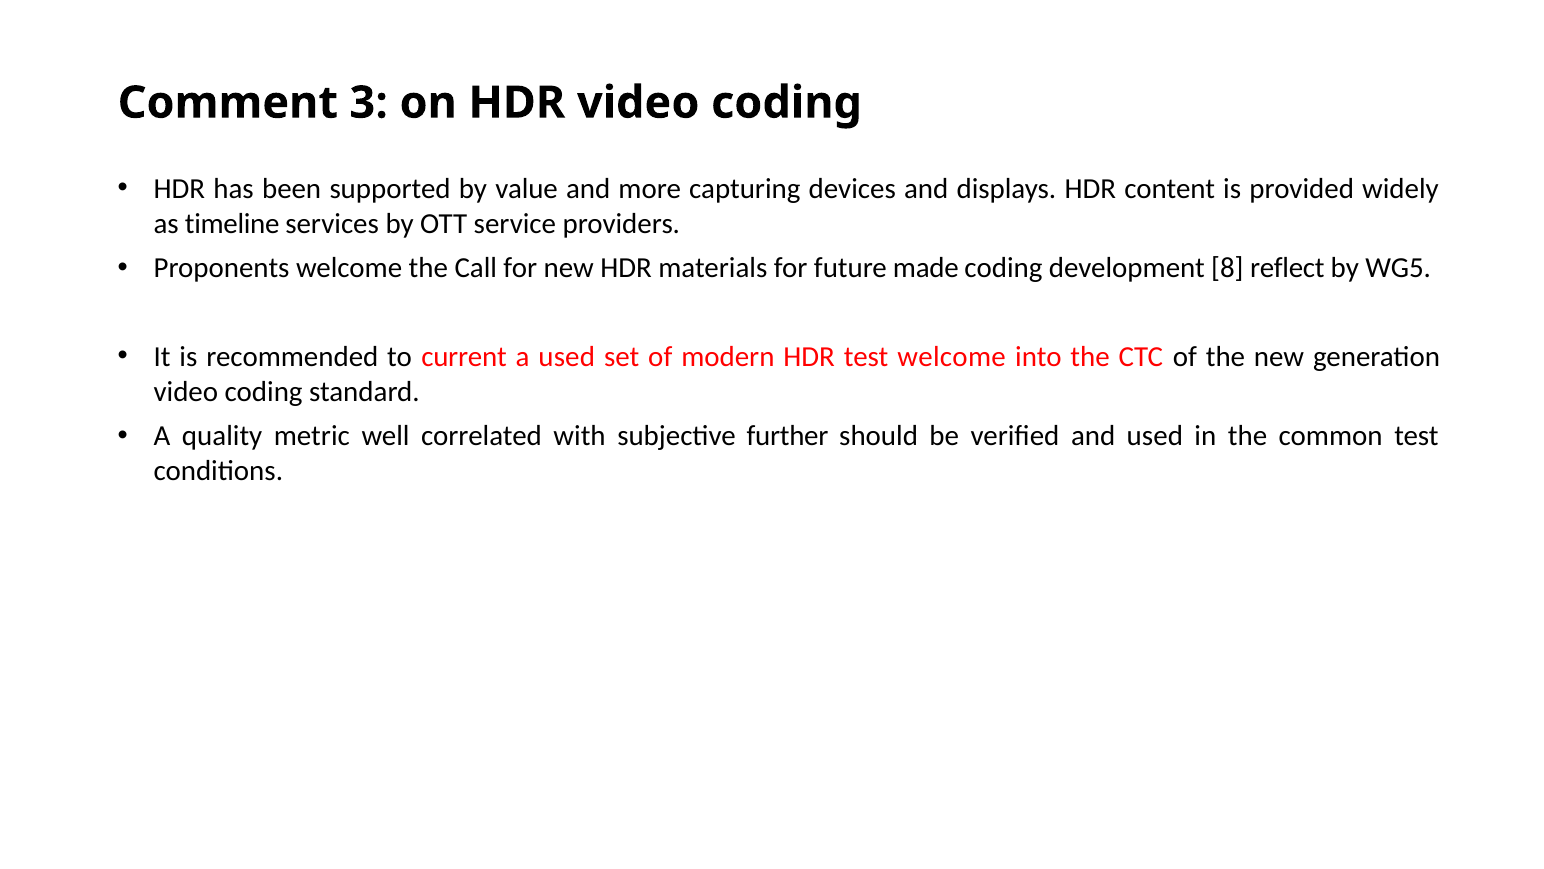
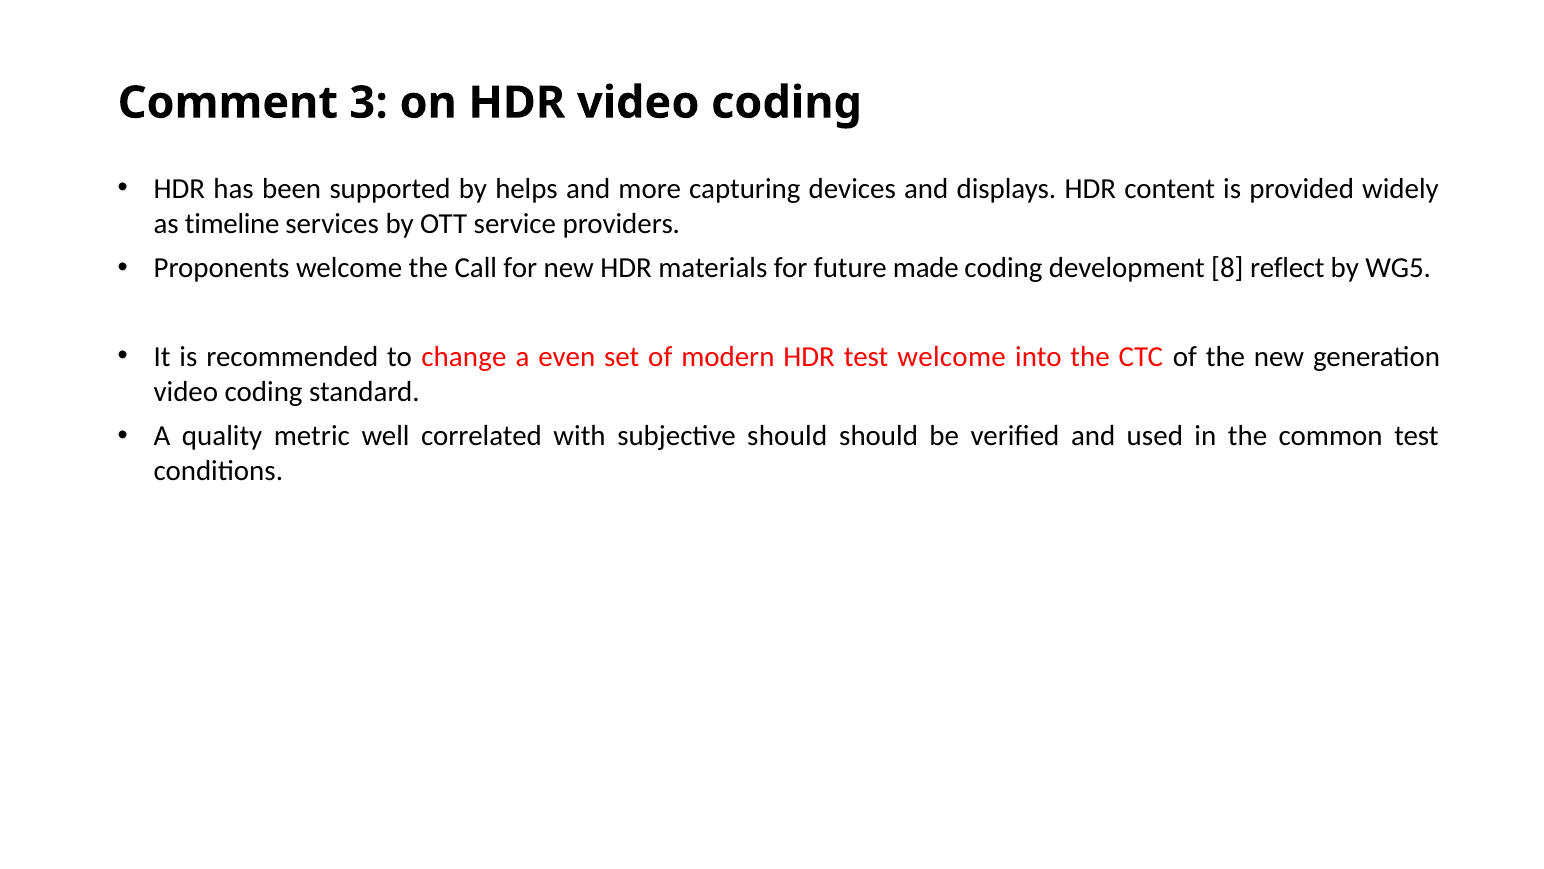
value: value -> helps (527, 189)
current: current -> change (464, 357)
a used: used -> even (567, 357)
subjective further: further -> should (787, 436)
